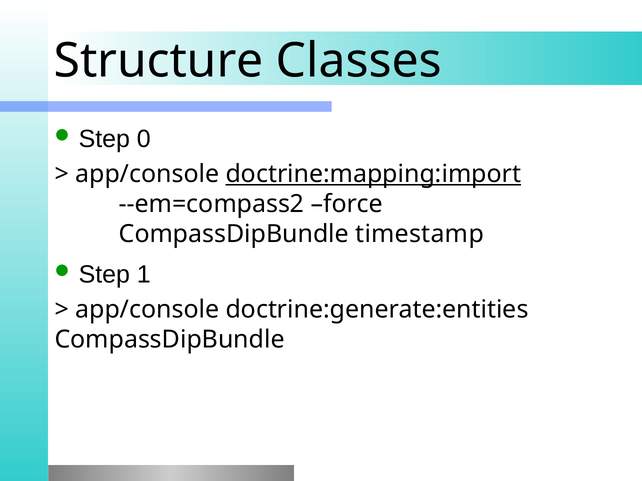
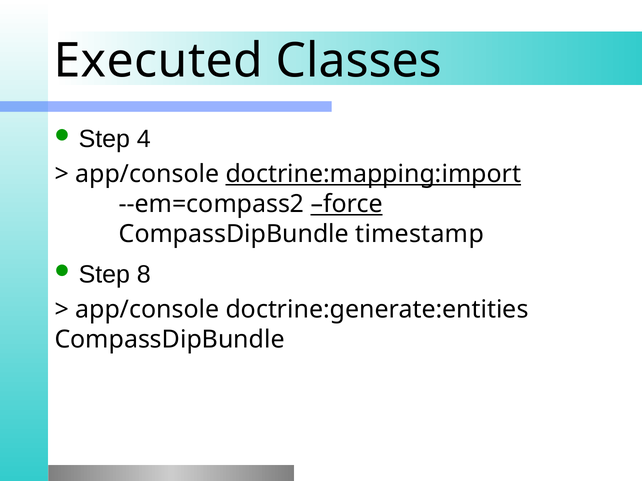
Structure: Structure -> Executed (158, 61)
0: 0 -> 4 (144, 139)
force underline: none -> present (347, 204)
1: 1 -> 8 (144, 275)
